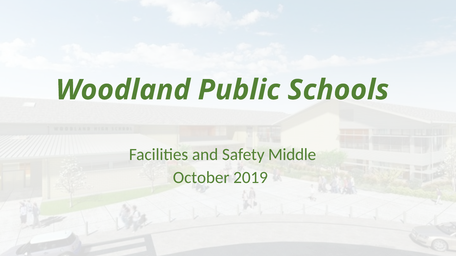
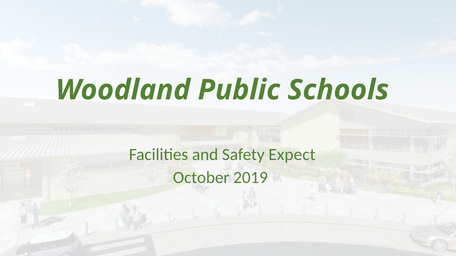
Middle: Middle -> Expect (292, 155)
